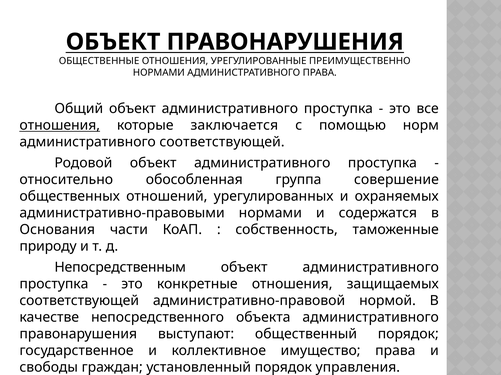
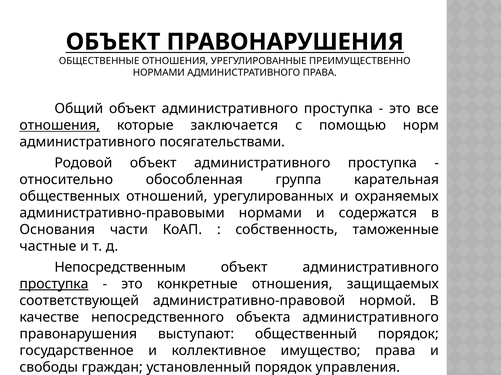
административного соответствующей: соответствующей -> посягательствами (222, 142)
совершение: совершение -> карательная (397, 180)
природу: природу -> частные (48, 247)
проступка underline: none -> present (54, 284)
